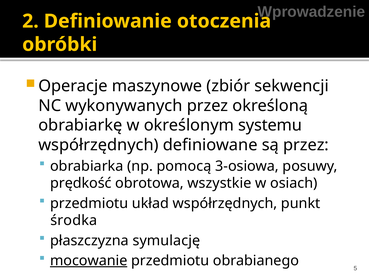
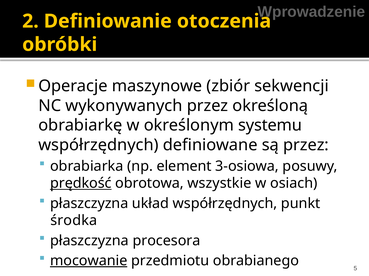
pomocą: pomocą -> element (184, 167)
prędkość underline: none -> present (81, 184)
przedmiotu: przedmiotu -> płaszczyzna (89, 204)
symulację: symulację -> procesora (166, 241)
